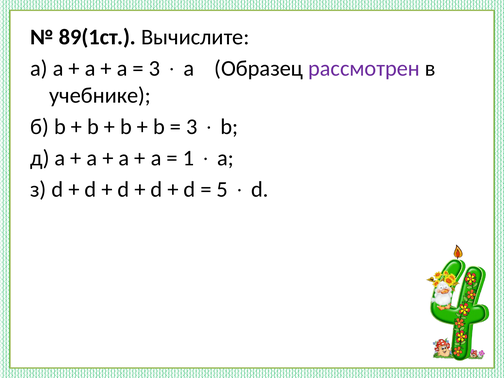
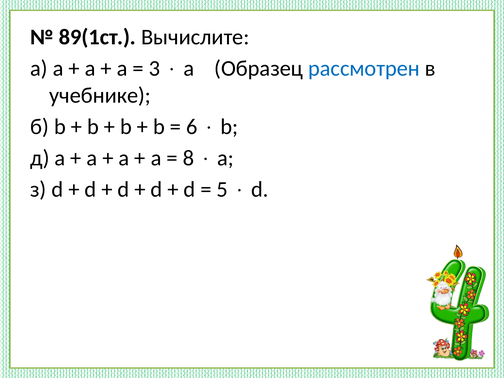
рассмотрен colour: purple -> blue (364, 69)
3: 3 -> 6 (192, 127)
1: 1 -> 8 (188, 158)
